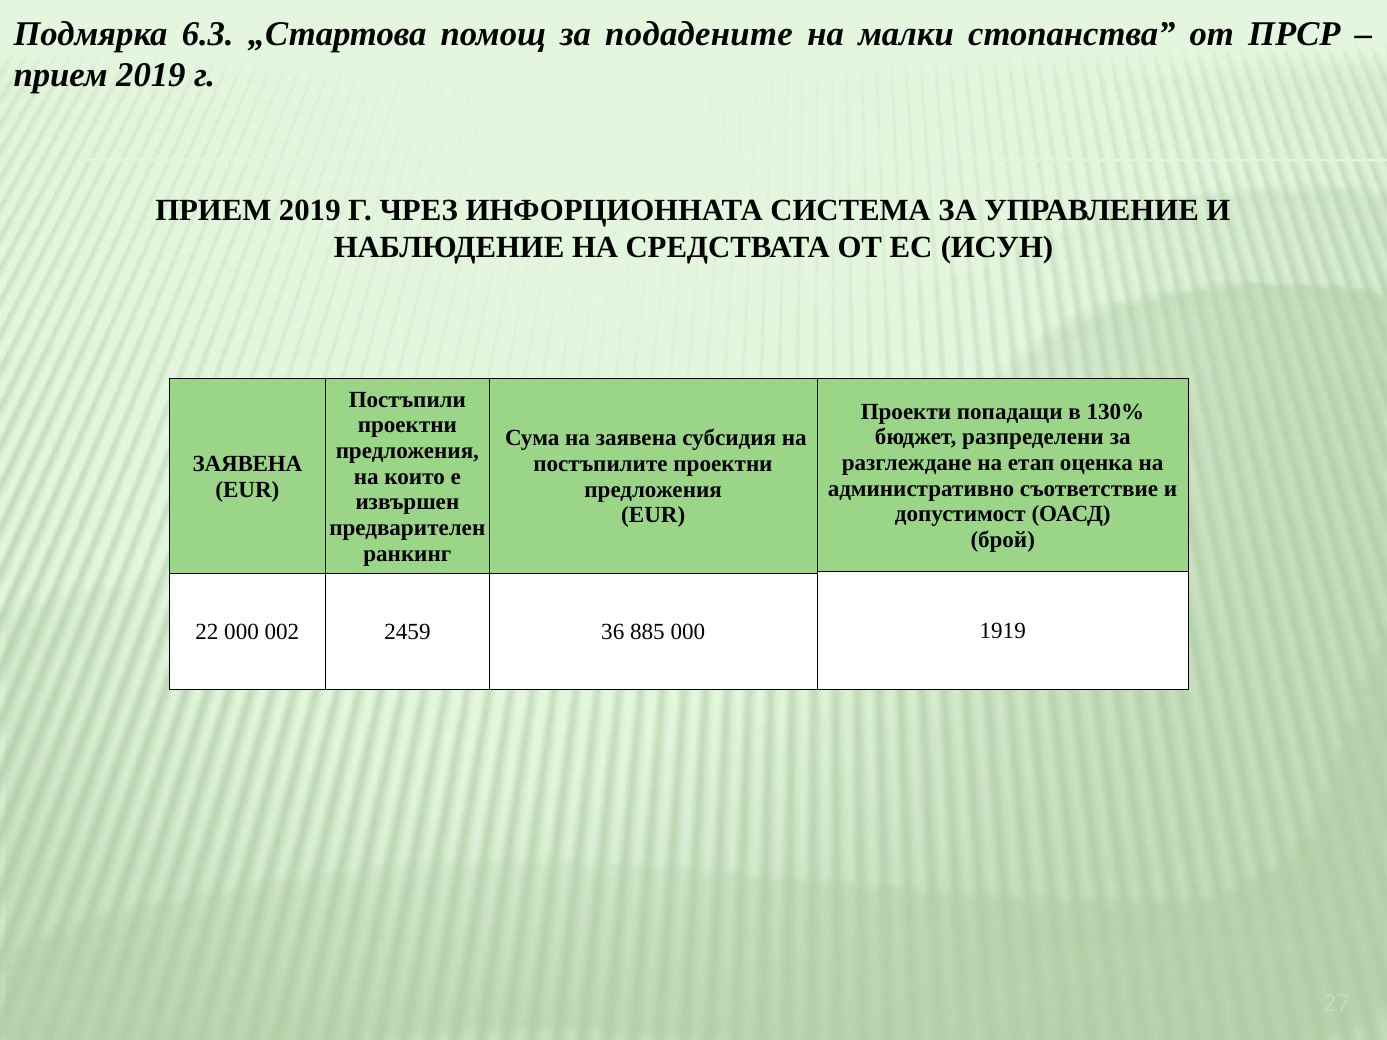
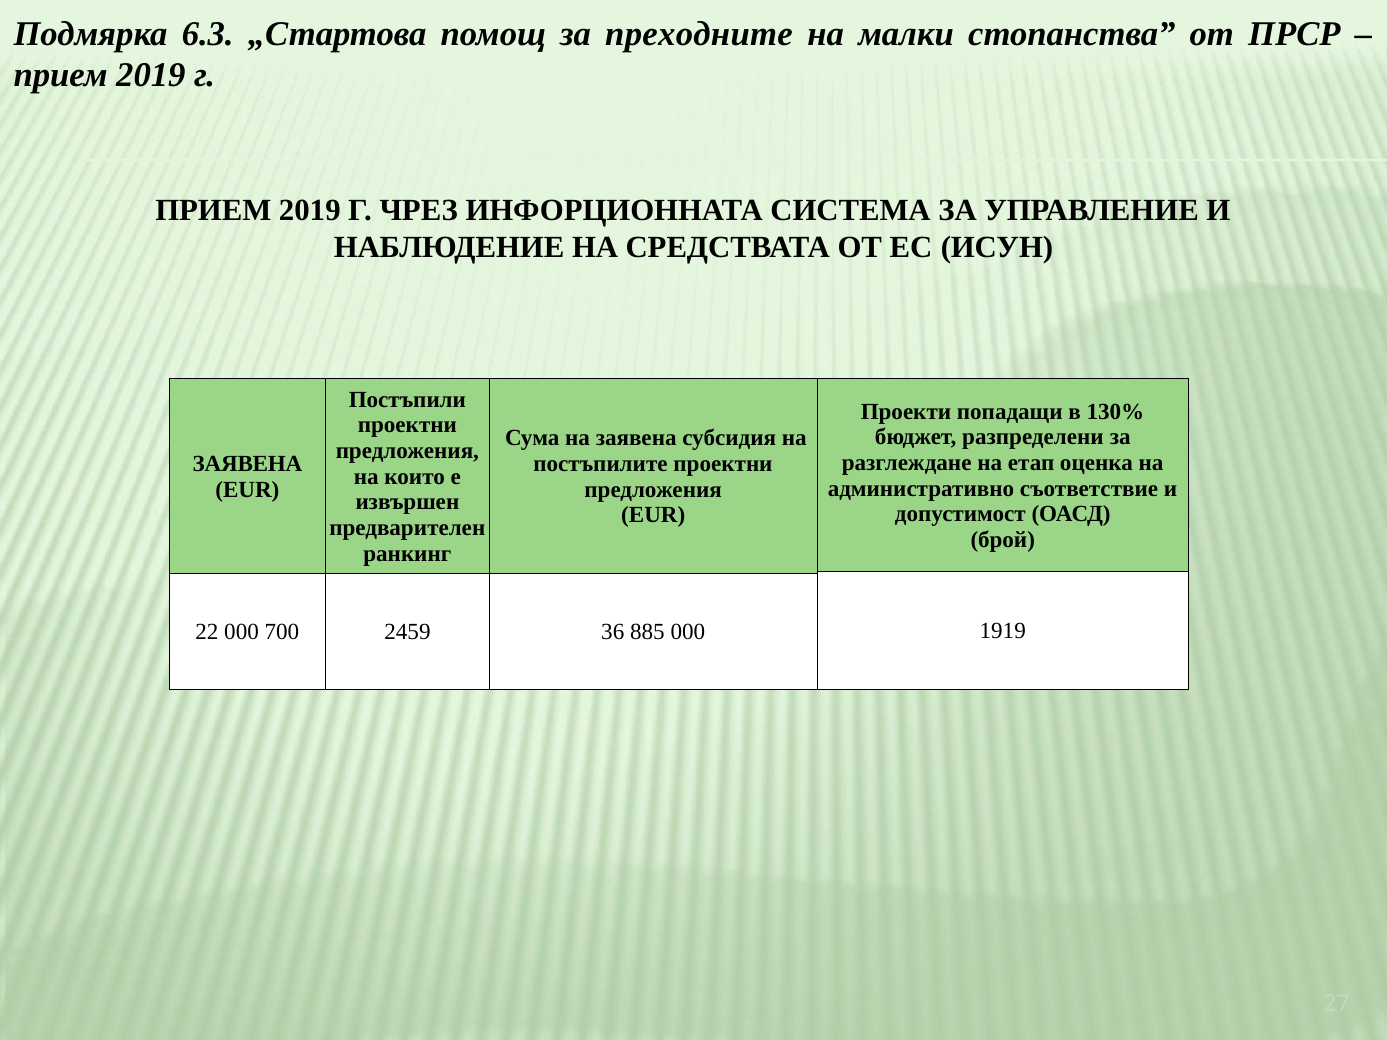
подадените: подадените -> преходните (699, 34)
002: 002 -> 700 (282, 632)
